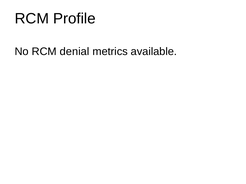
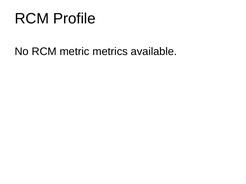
denial: denial -> metric (75, 52)
